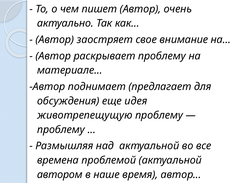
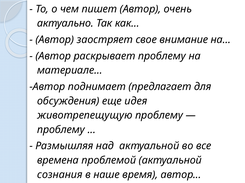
автором: автором -> сознания (60, 175)
